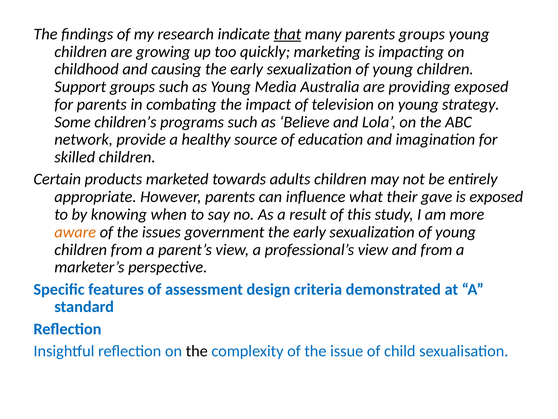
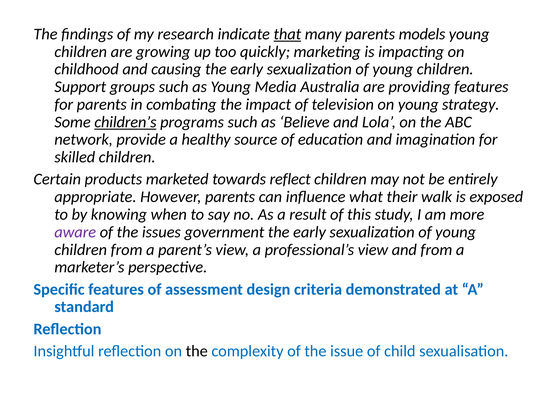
parents groups: groups -> models (422, 34)
providing exposed: exposed -> features (481, 87)
children’s underline: none -> present (125, 122)
adults: adults -> reflect (290, 179)
gave: gave -> walk (437, 197)
aware colour: orange -> purple (75, 232)
